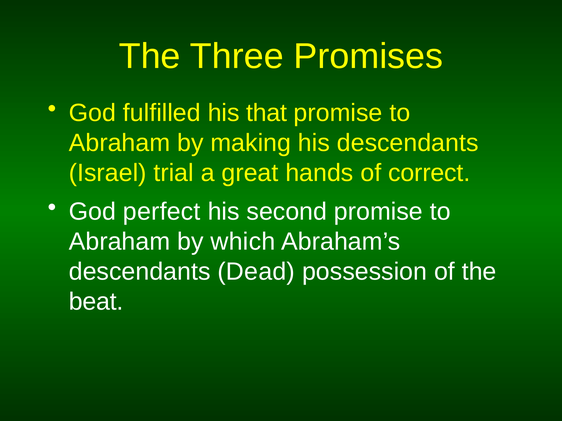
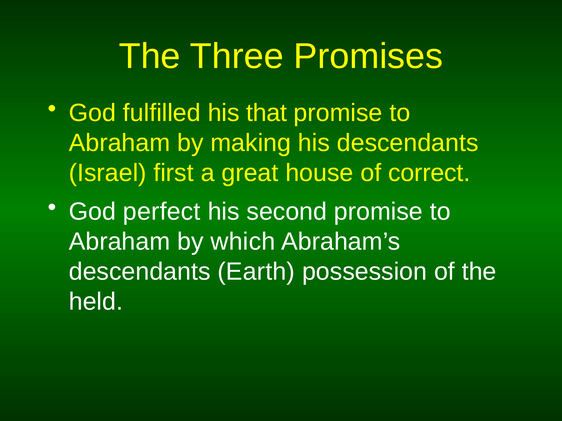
trial: trial -> first (174, 173)
hands: hands -> house (319, 173)
Dead: Dead -> Earth (256, 272)
beat: beat -> held (96, 302)
